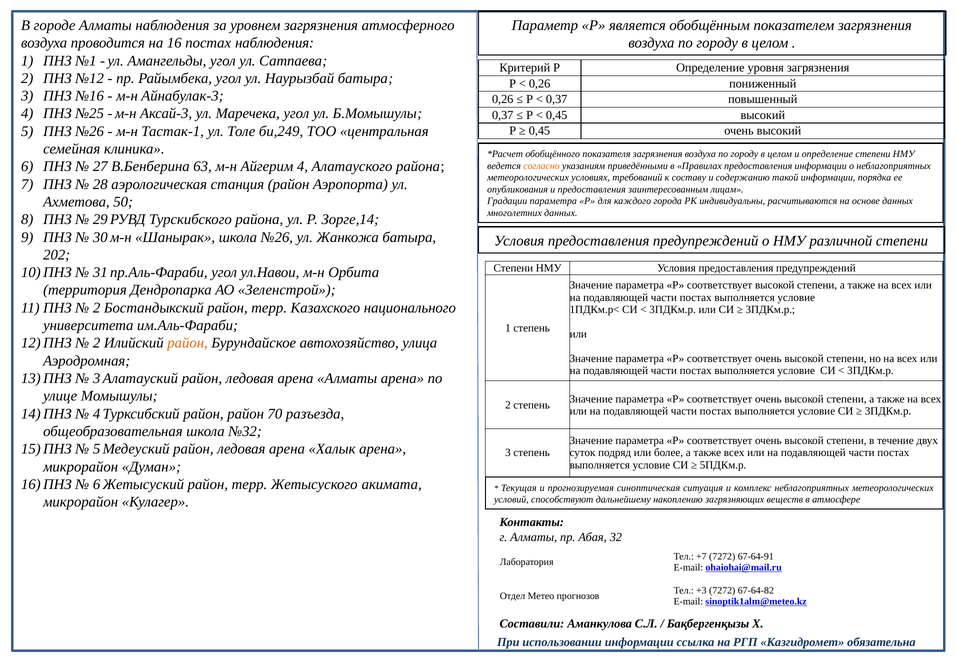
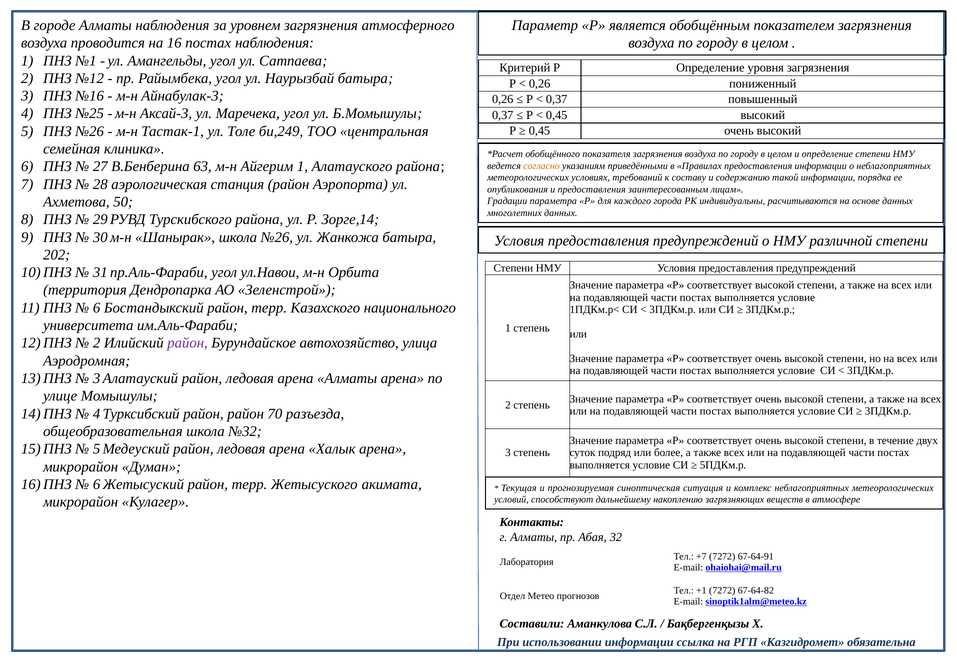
Айгерим 4: 4 -> 1 (303, 167)
2: 2 -> 6 (97, 308)
район colour: orange -> purple (188, 343)
+3: +3 -> +1 (701, 591)
